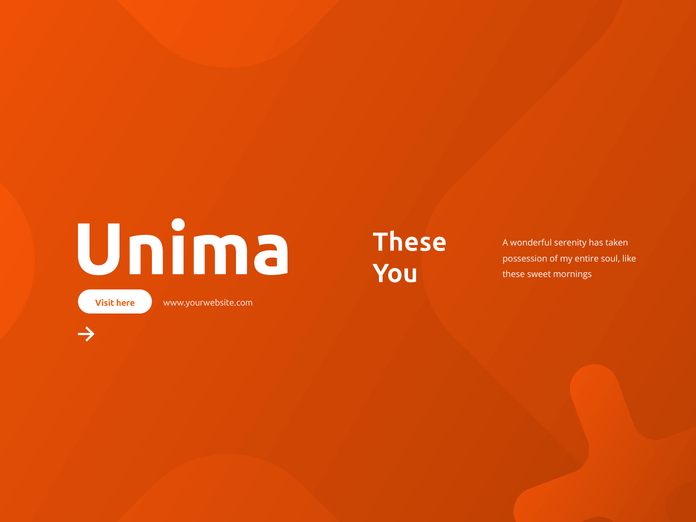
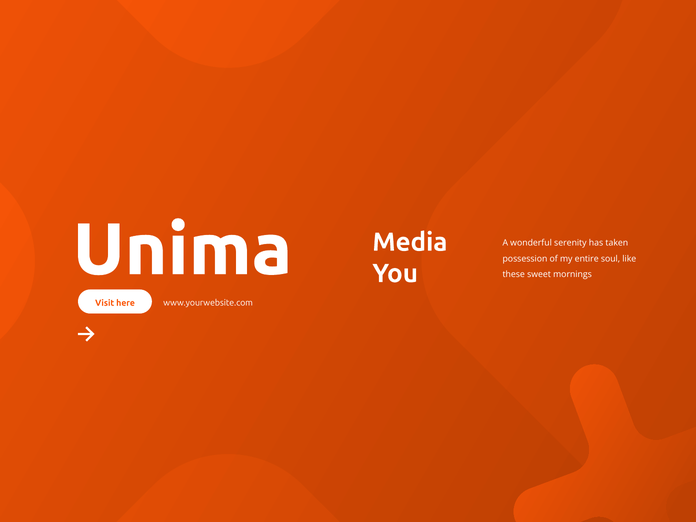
These: These -> Media (410, 242)
